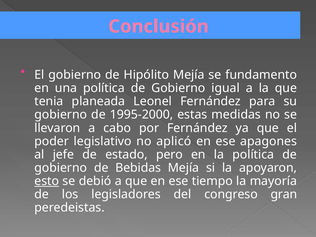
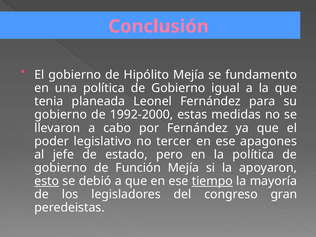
1995-2000: 1995-2000 -> 1992-2000 (142, 115)
aplicó: aplicó -> tercer (174, 141)
Bebidas: Bebidas -> Función (138, 168)
tiempo underline: none -> present (212, 181)
